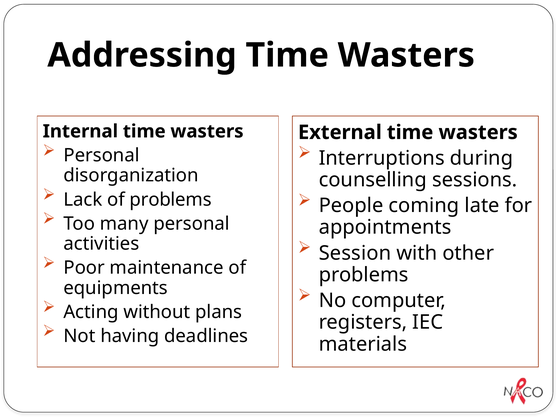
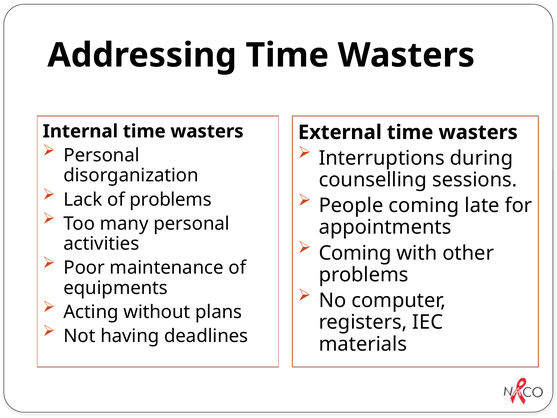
Session: Session -> Coming (355, 253)
